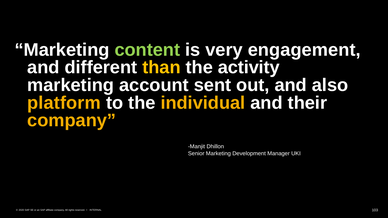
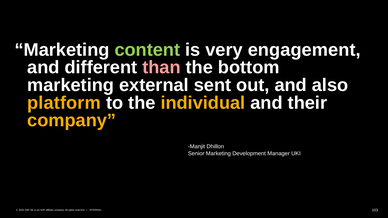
than colour: yellow -> pink (161, 67)
activity: activity -> bottom (249, 67)
account: account -> external (154, 85)
